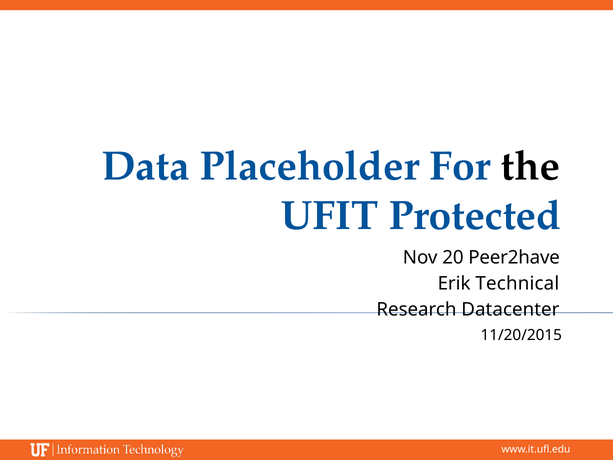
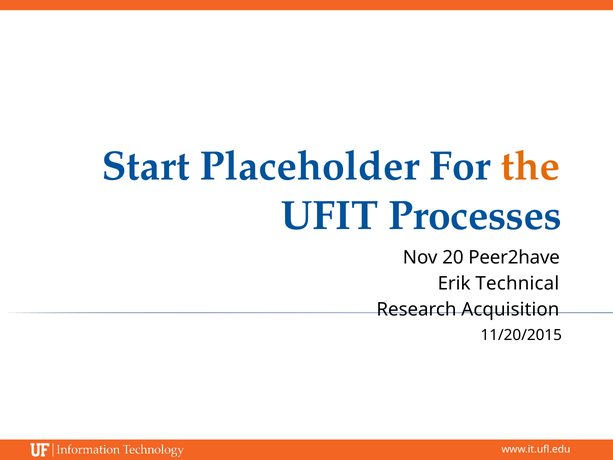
Data: Data -> Start (146, 166)
the colour: black -> orange (531, 166)
Protected: Protected -> Processes (475, 215)
Datacenter: Datacenter -> Acquisition (510, 309)
